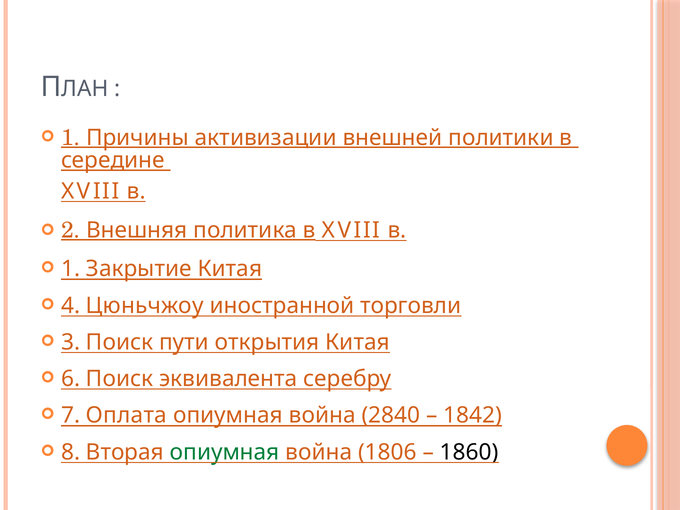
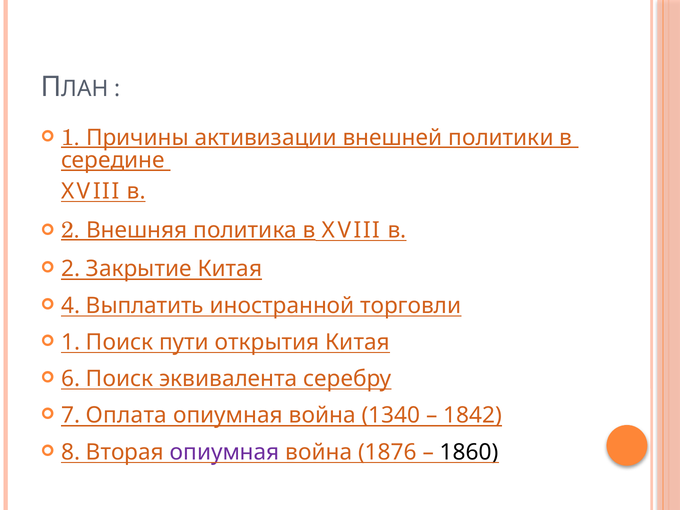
1: 1 -> 2 (71, 269)
Цюньчжоу: Цюньчжоу -> Выплатить (145, 306)
3: 3 -> 1 (71, 342)
2840: 2840 -> 1340 (391, 415)
опиумная colour: green -> purple (225, 452)
1806: 1806 -> 1876 (387, 452)
